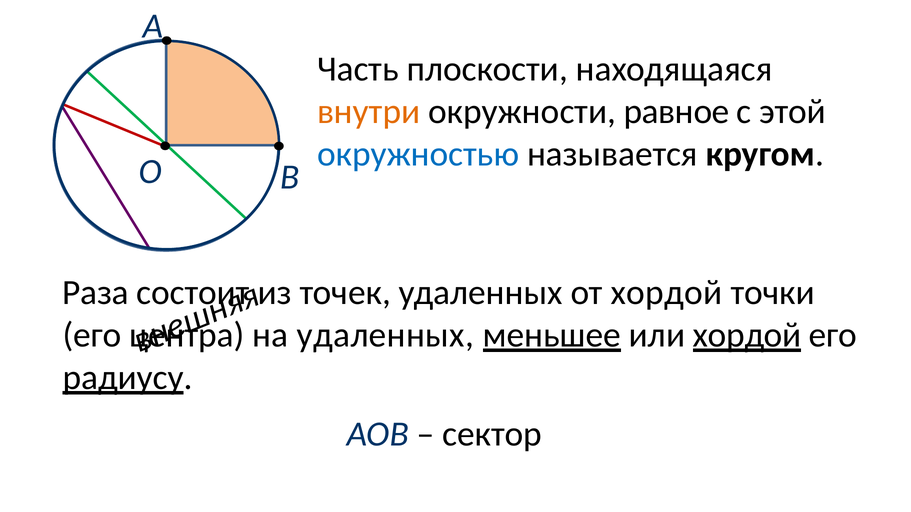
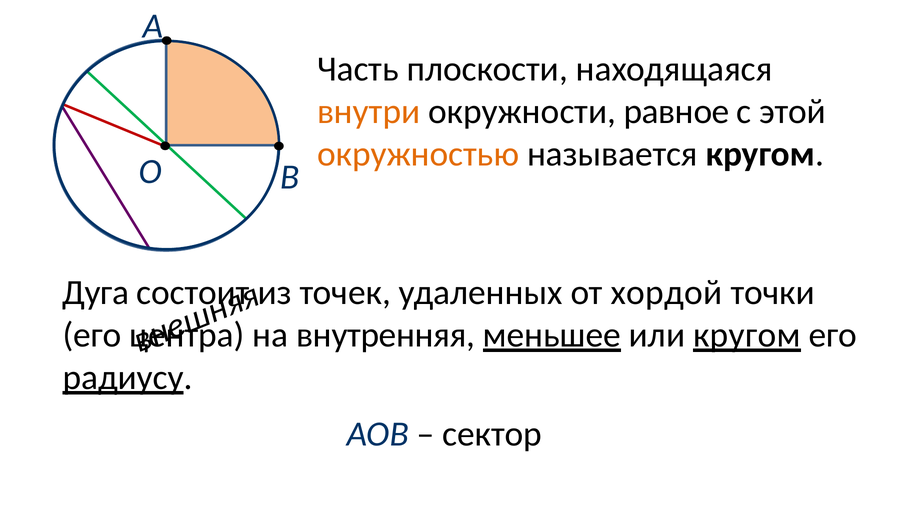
окружностью colour: blue -> orange (418, 154)
Раза: Раза -> Дуга (96, 293)
на удаленных: удаленных -> внутренняя (386, 335)
или хордой: хордой -> кругом (747, 335)
